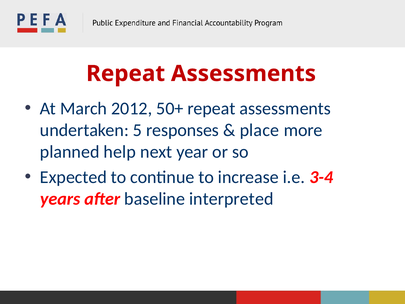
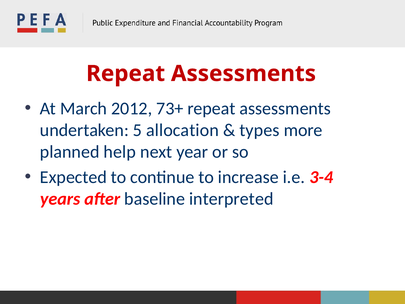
50+: 50+ -> 73+ (170, 109)
responses: responses -> allocation (182, 130)
place: place -> types (259, 130)
